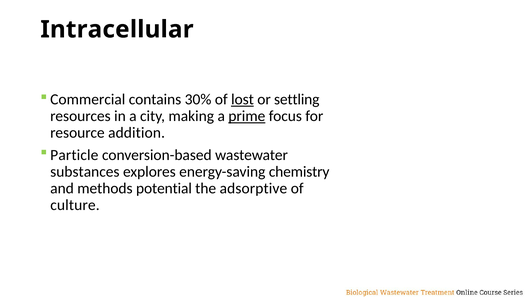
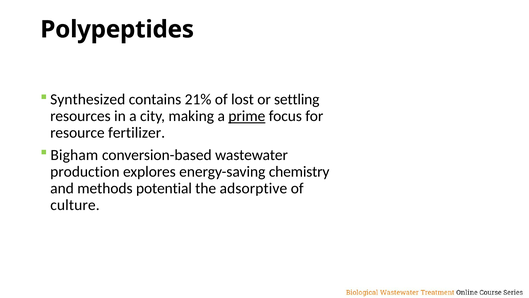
Intracellular: Intracellular -> Polypeptides (117, 29)
Commercial: Commercial -> Synthesized (88, 99)
30%: 30% -> 21% (198, 99)
lost underline: present -> none (242, 99)
addition: addition -> fertilizer (137, 133)
Particle: Particle -> Bigham (74, 155)
substances: substances -> production (85, 171)
